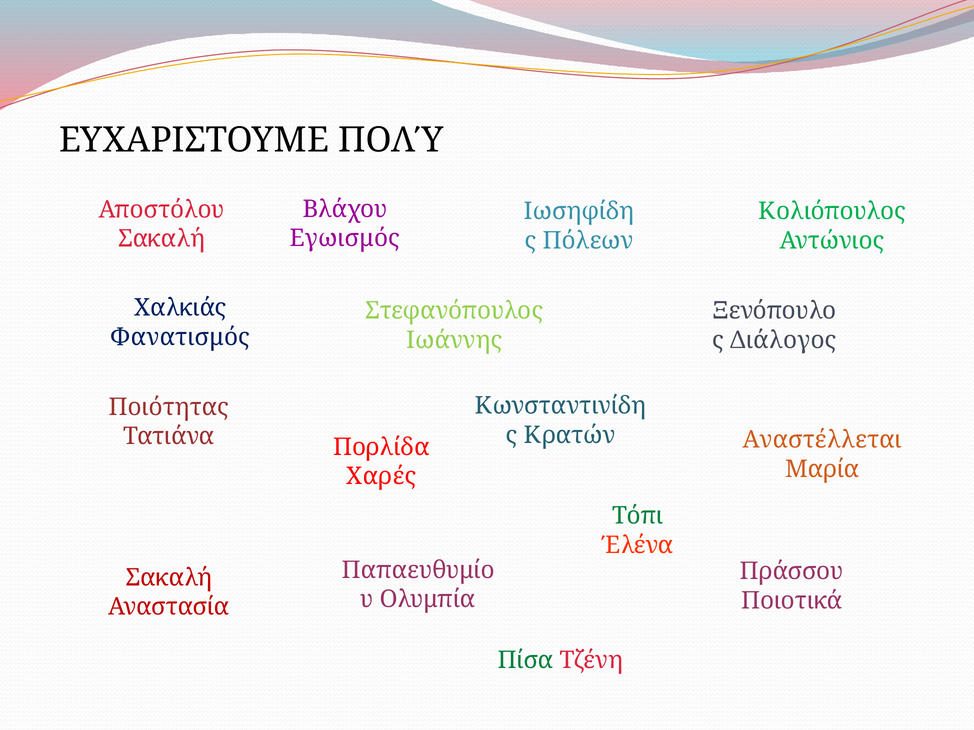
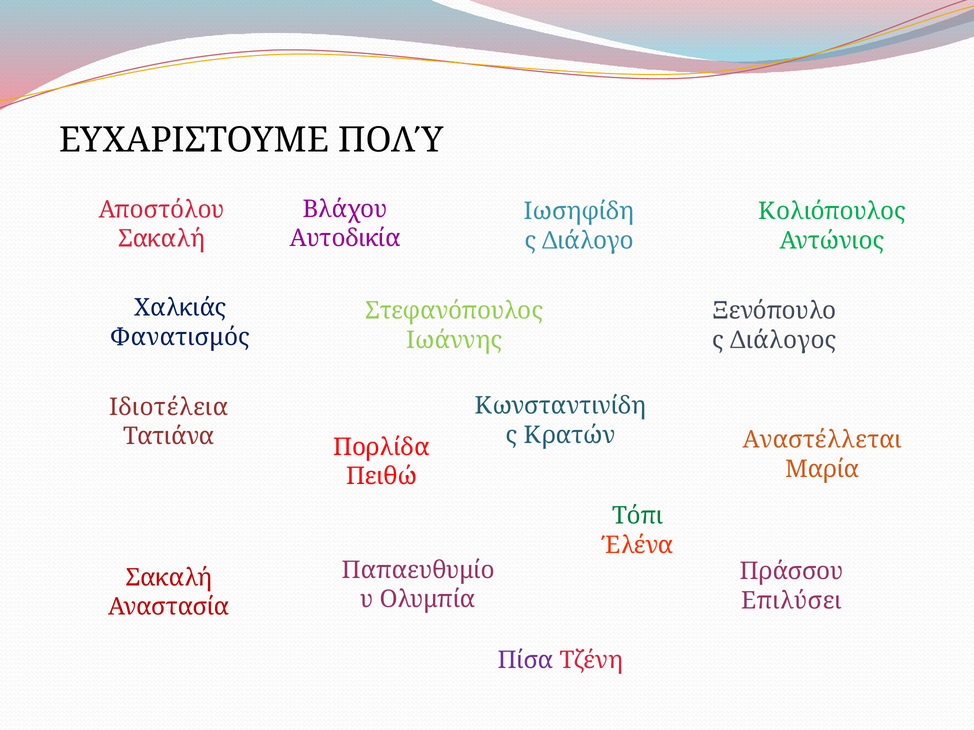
Εγωισμός: Εγωισμός -> Αυτοδικία (345, 238)
Πόλεων: Πόλεων -> Διάλογο (588, 241)
Ποιότητας: Ποιότητας -> Ιδιοτέλεια (169, 407)
Χαρές: Χαρές -> Πειθώ (382, 477)
Ποιοτικά: Ποιοτικά -> Επιλύσει (792, 601)
Πίσα colour: green -> purple (526, 661)
